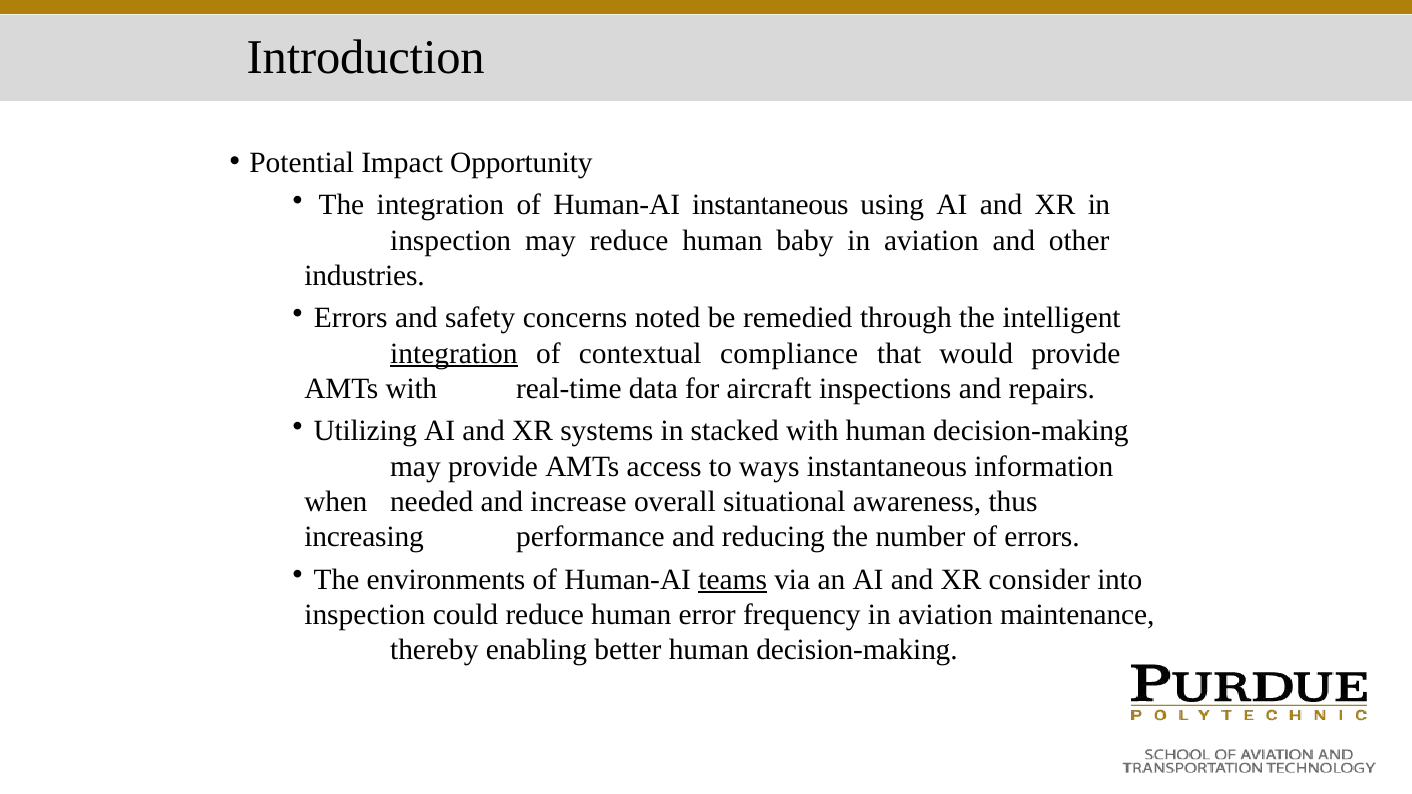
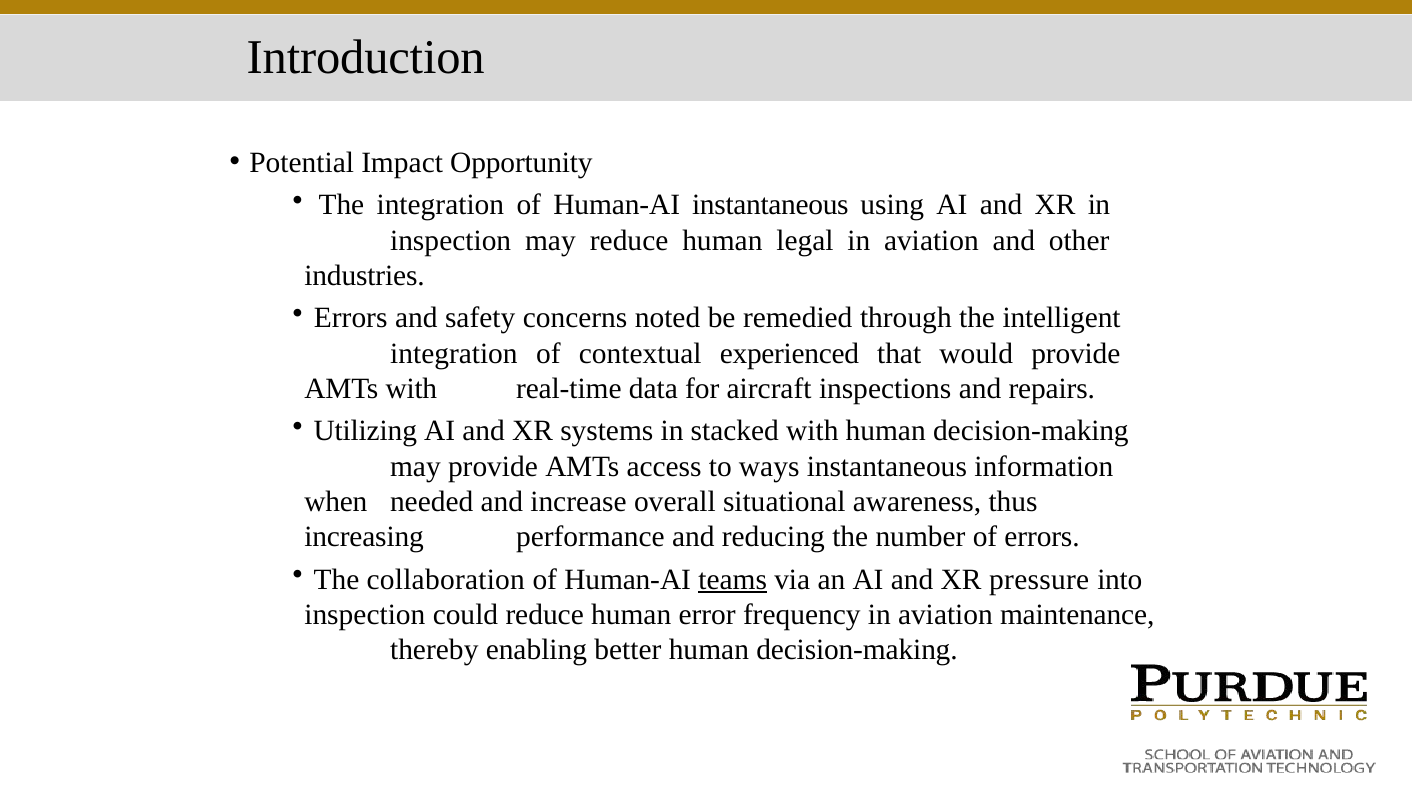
baby: baby -> legal (805, 241)
integration underline: present -> none (454, 354)
compliance: compliance -> experienced (789, 354)
environments: environments -> collaboration (446, 580)
consider: consider -> pressure (1039, 580)
